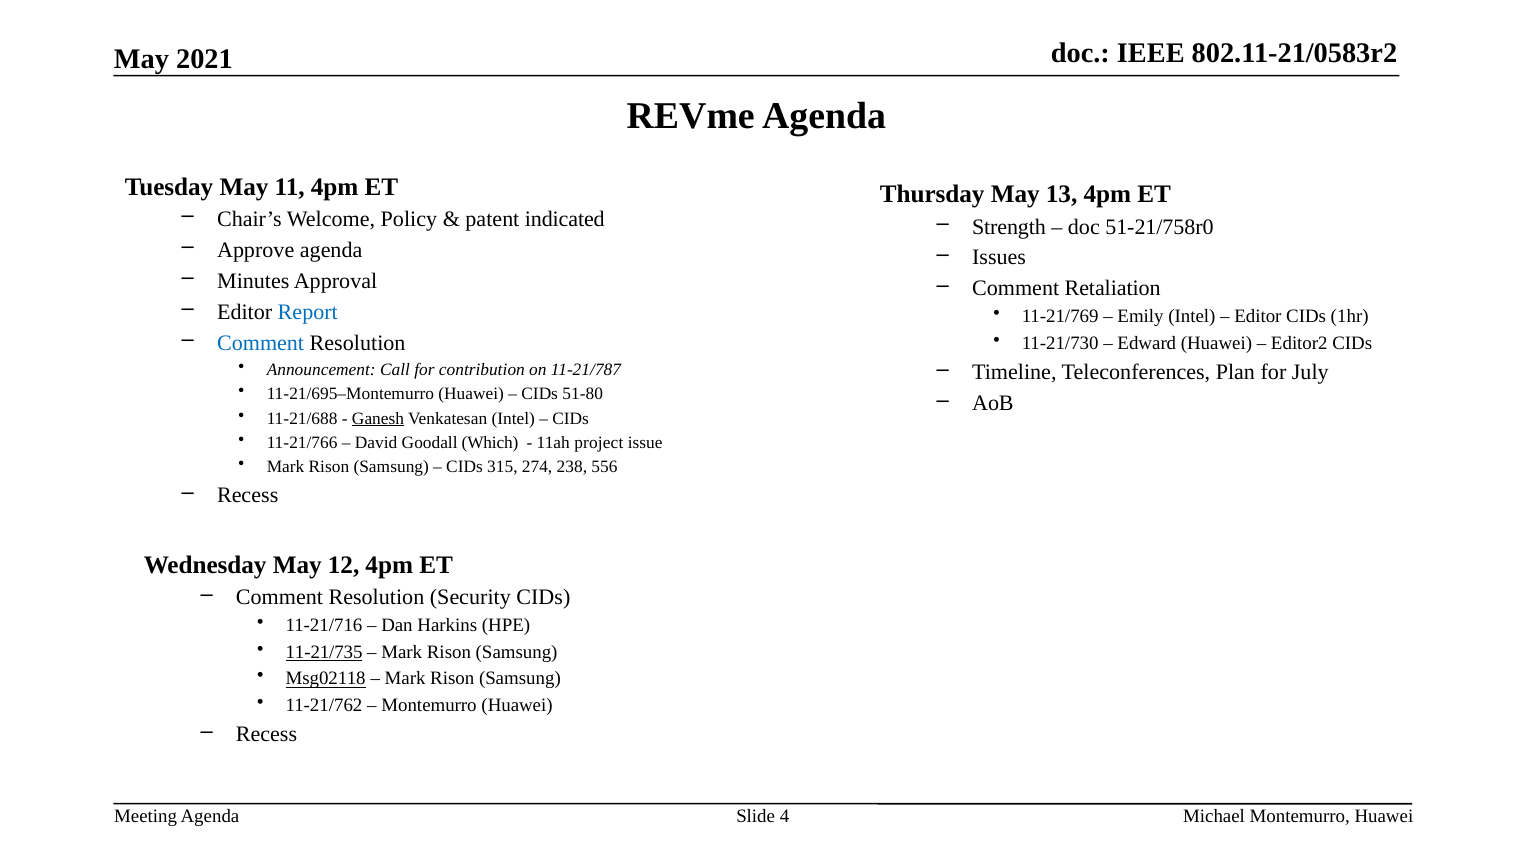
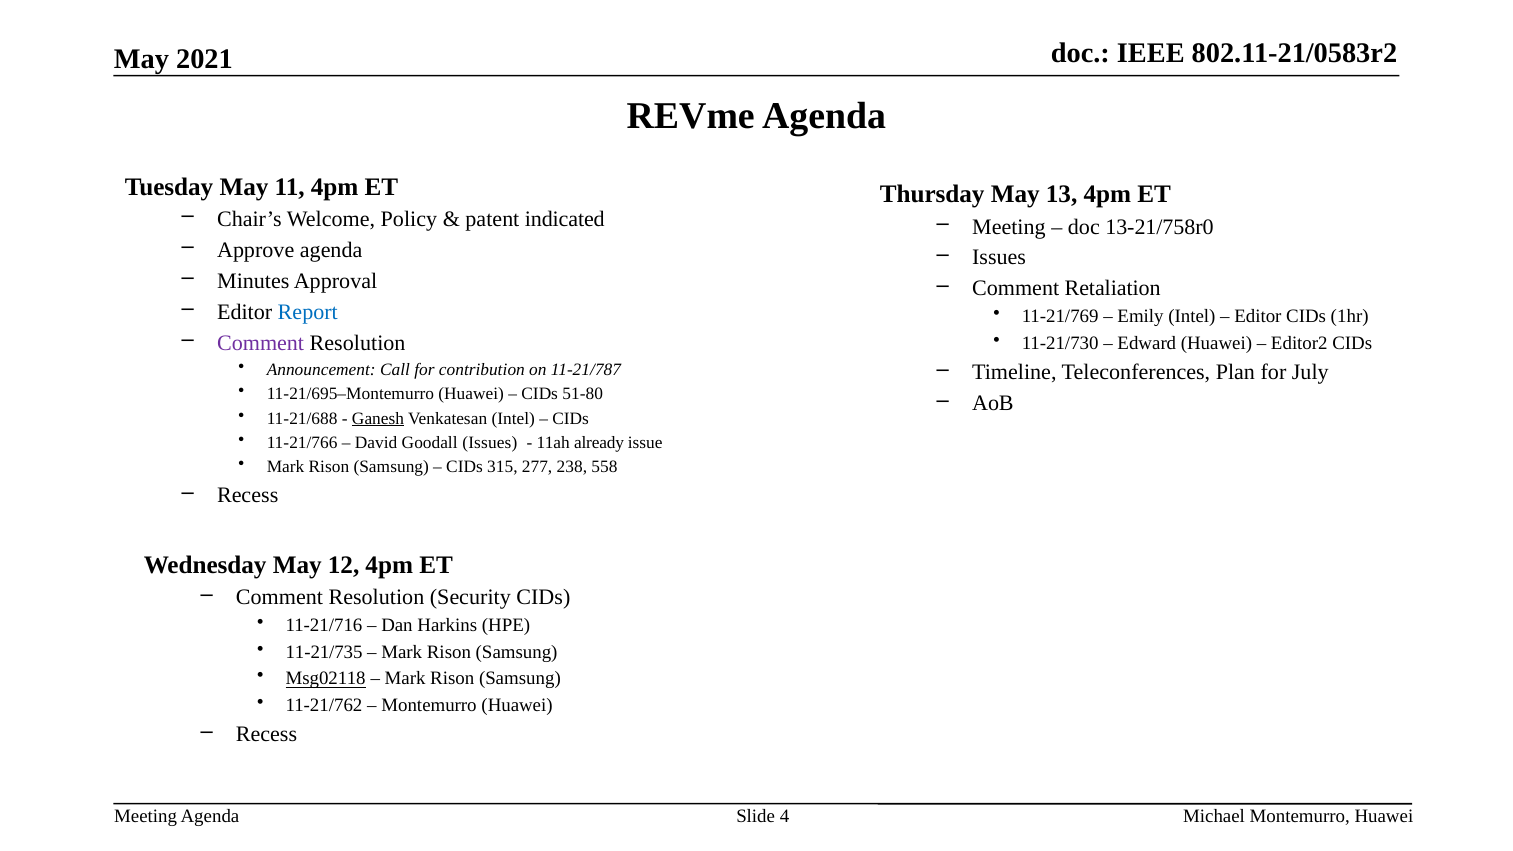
Strength: Strength -> Meeting (1009, 227)
51-21/758r0: 51-21/758r0 -> 13-21/758r0 (1160, 227)
Comment colour: blue -> purple (261, 343)
Goodall Which: Which -> Issues (490, 443)
project: project -> already (599, 443)
274: 274 -> 277 (537, 467)
556: 556 -> 558 (604, 467)
11-21/735 underline: present -> none (324, 652)
